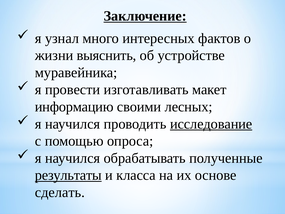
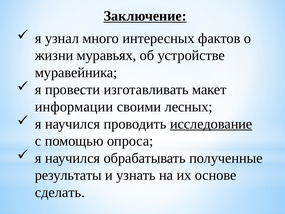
выяснить: выяснить -> муравьях (107, 55)
информацию: информацию -> информации (74, 107)
результаты underline: present -> none (68, 175)
класса: класса -> узнать (136, 175)
